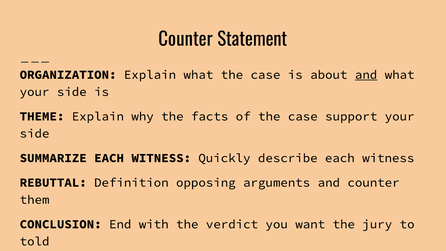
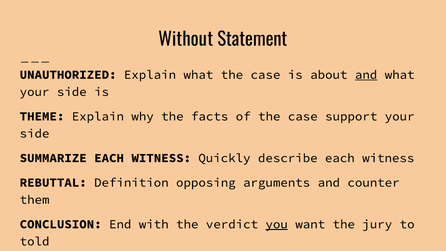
Counter: Counter -> Without (186, 40)
ORGANIZATION: ORGANIZATION -> UNAUTHORIZED (68, 75)
you underline: none -> present (277, 224)
